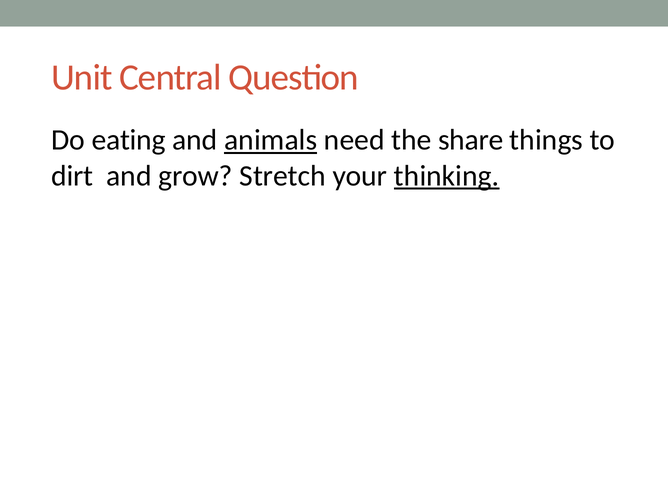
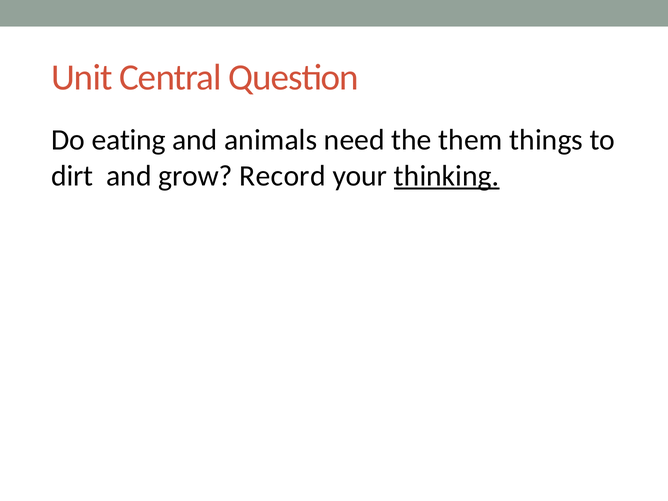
animals underline: present -> none (271, 140)
share: share -> them (471, 140)
Stretch: Stretch -> Record (283, 176)
